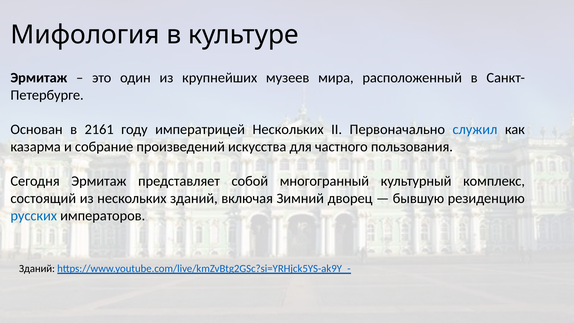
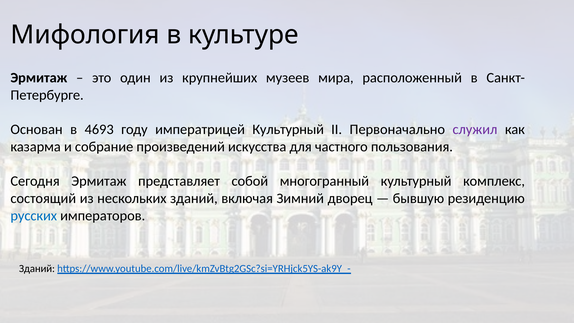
2161: 2161 -> 4693 (99, 129)
императрицей Нескольких: Нескольких -> Культурный (288, 129)
служил colour: blue -> purple (475, 129)
